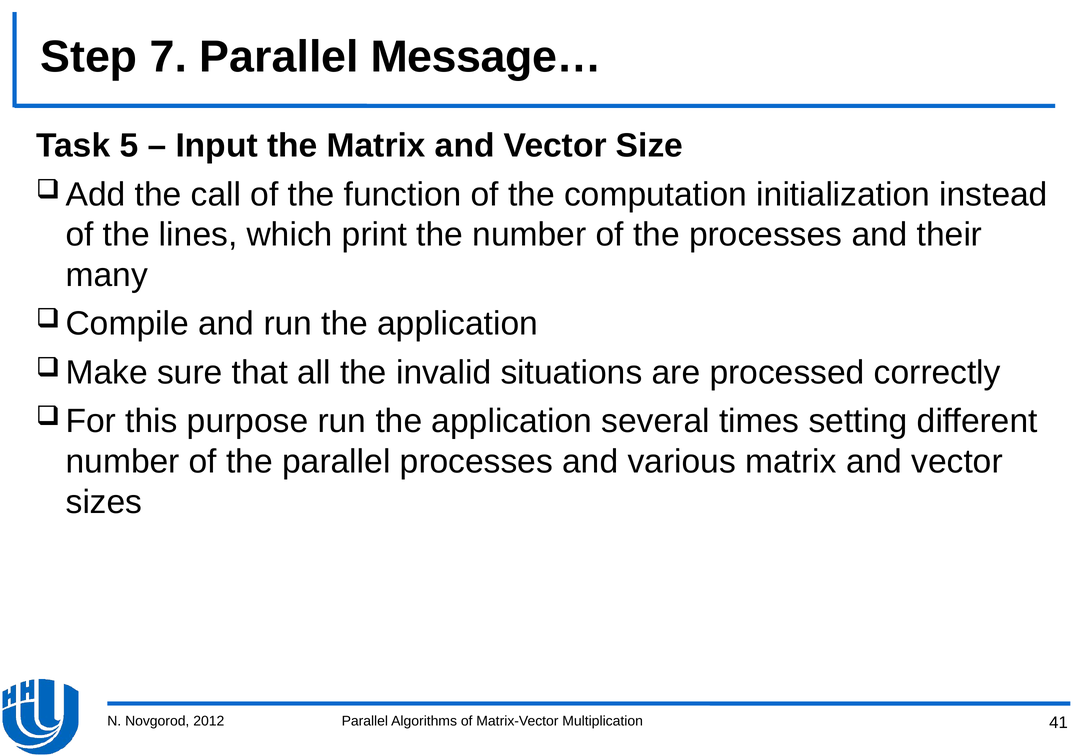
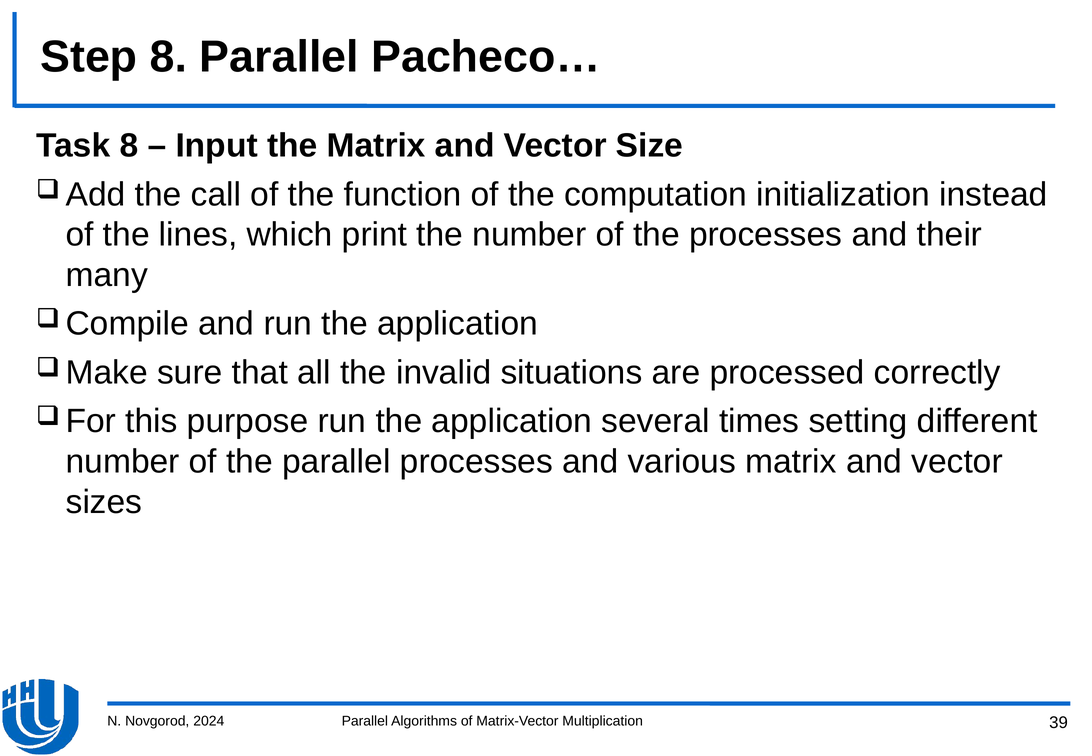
Step 7: 7 -> 8 (168, 57)
Message…: Message… -> Pacheco… (486, 57)
Task 5: 5 -> 8 (129, 146)
2012: 2012 -> 2024 (209, 721)
41: 41 -> 39 (1059, 723)
